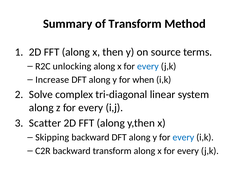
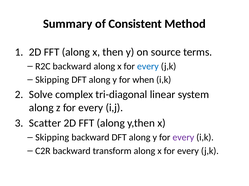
of Transform: Transform -> Consistent (135, 24)
R2C unlocking: unlocking -> backward (72, 67)
Increase: Increase -> Skipping (52, 80)
every colour: blue -> purple (183, 138)
